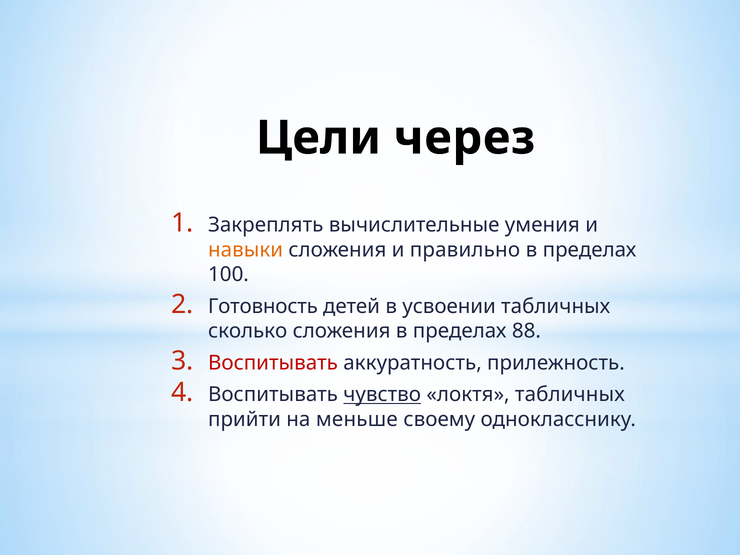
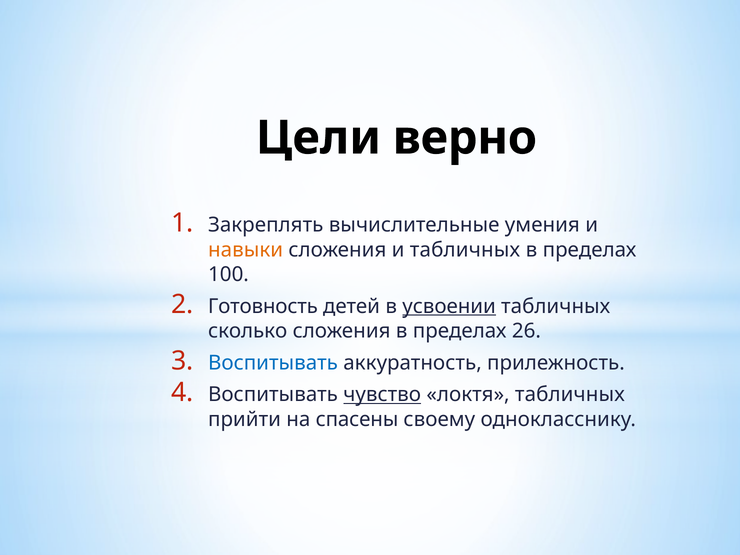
через: через -> верно (465, 138)
и правильно: правильно -> табличных (465, 250)
усвоении underline: none -> present (449, 306)
88: 88 -> 26 (526, 331)
Воспитывать colour: red -> blue (273, 363)
меньше: меньше -> спасены (357, 419)
